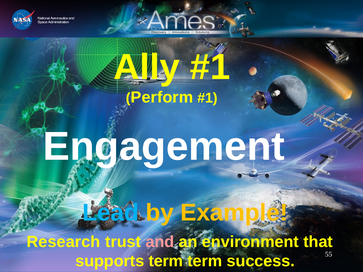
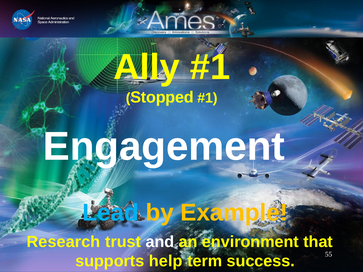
Perform: Perform -> Stopped (162, 97)
and colour: pink -> white (160, 242)
supports term: term -> help (166, 261)
